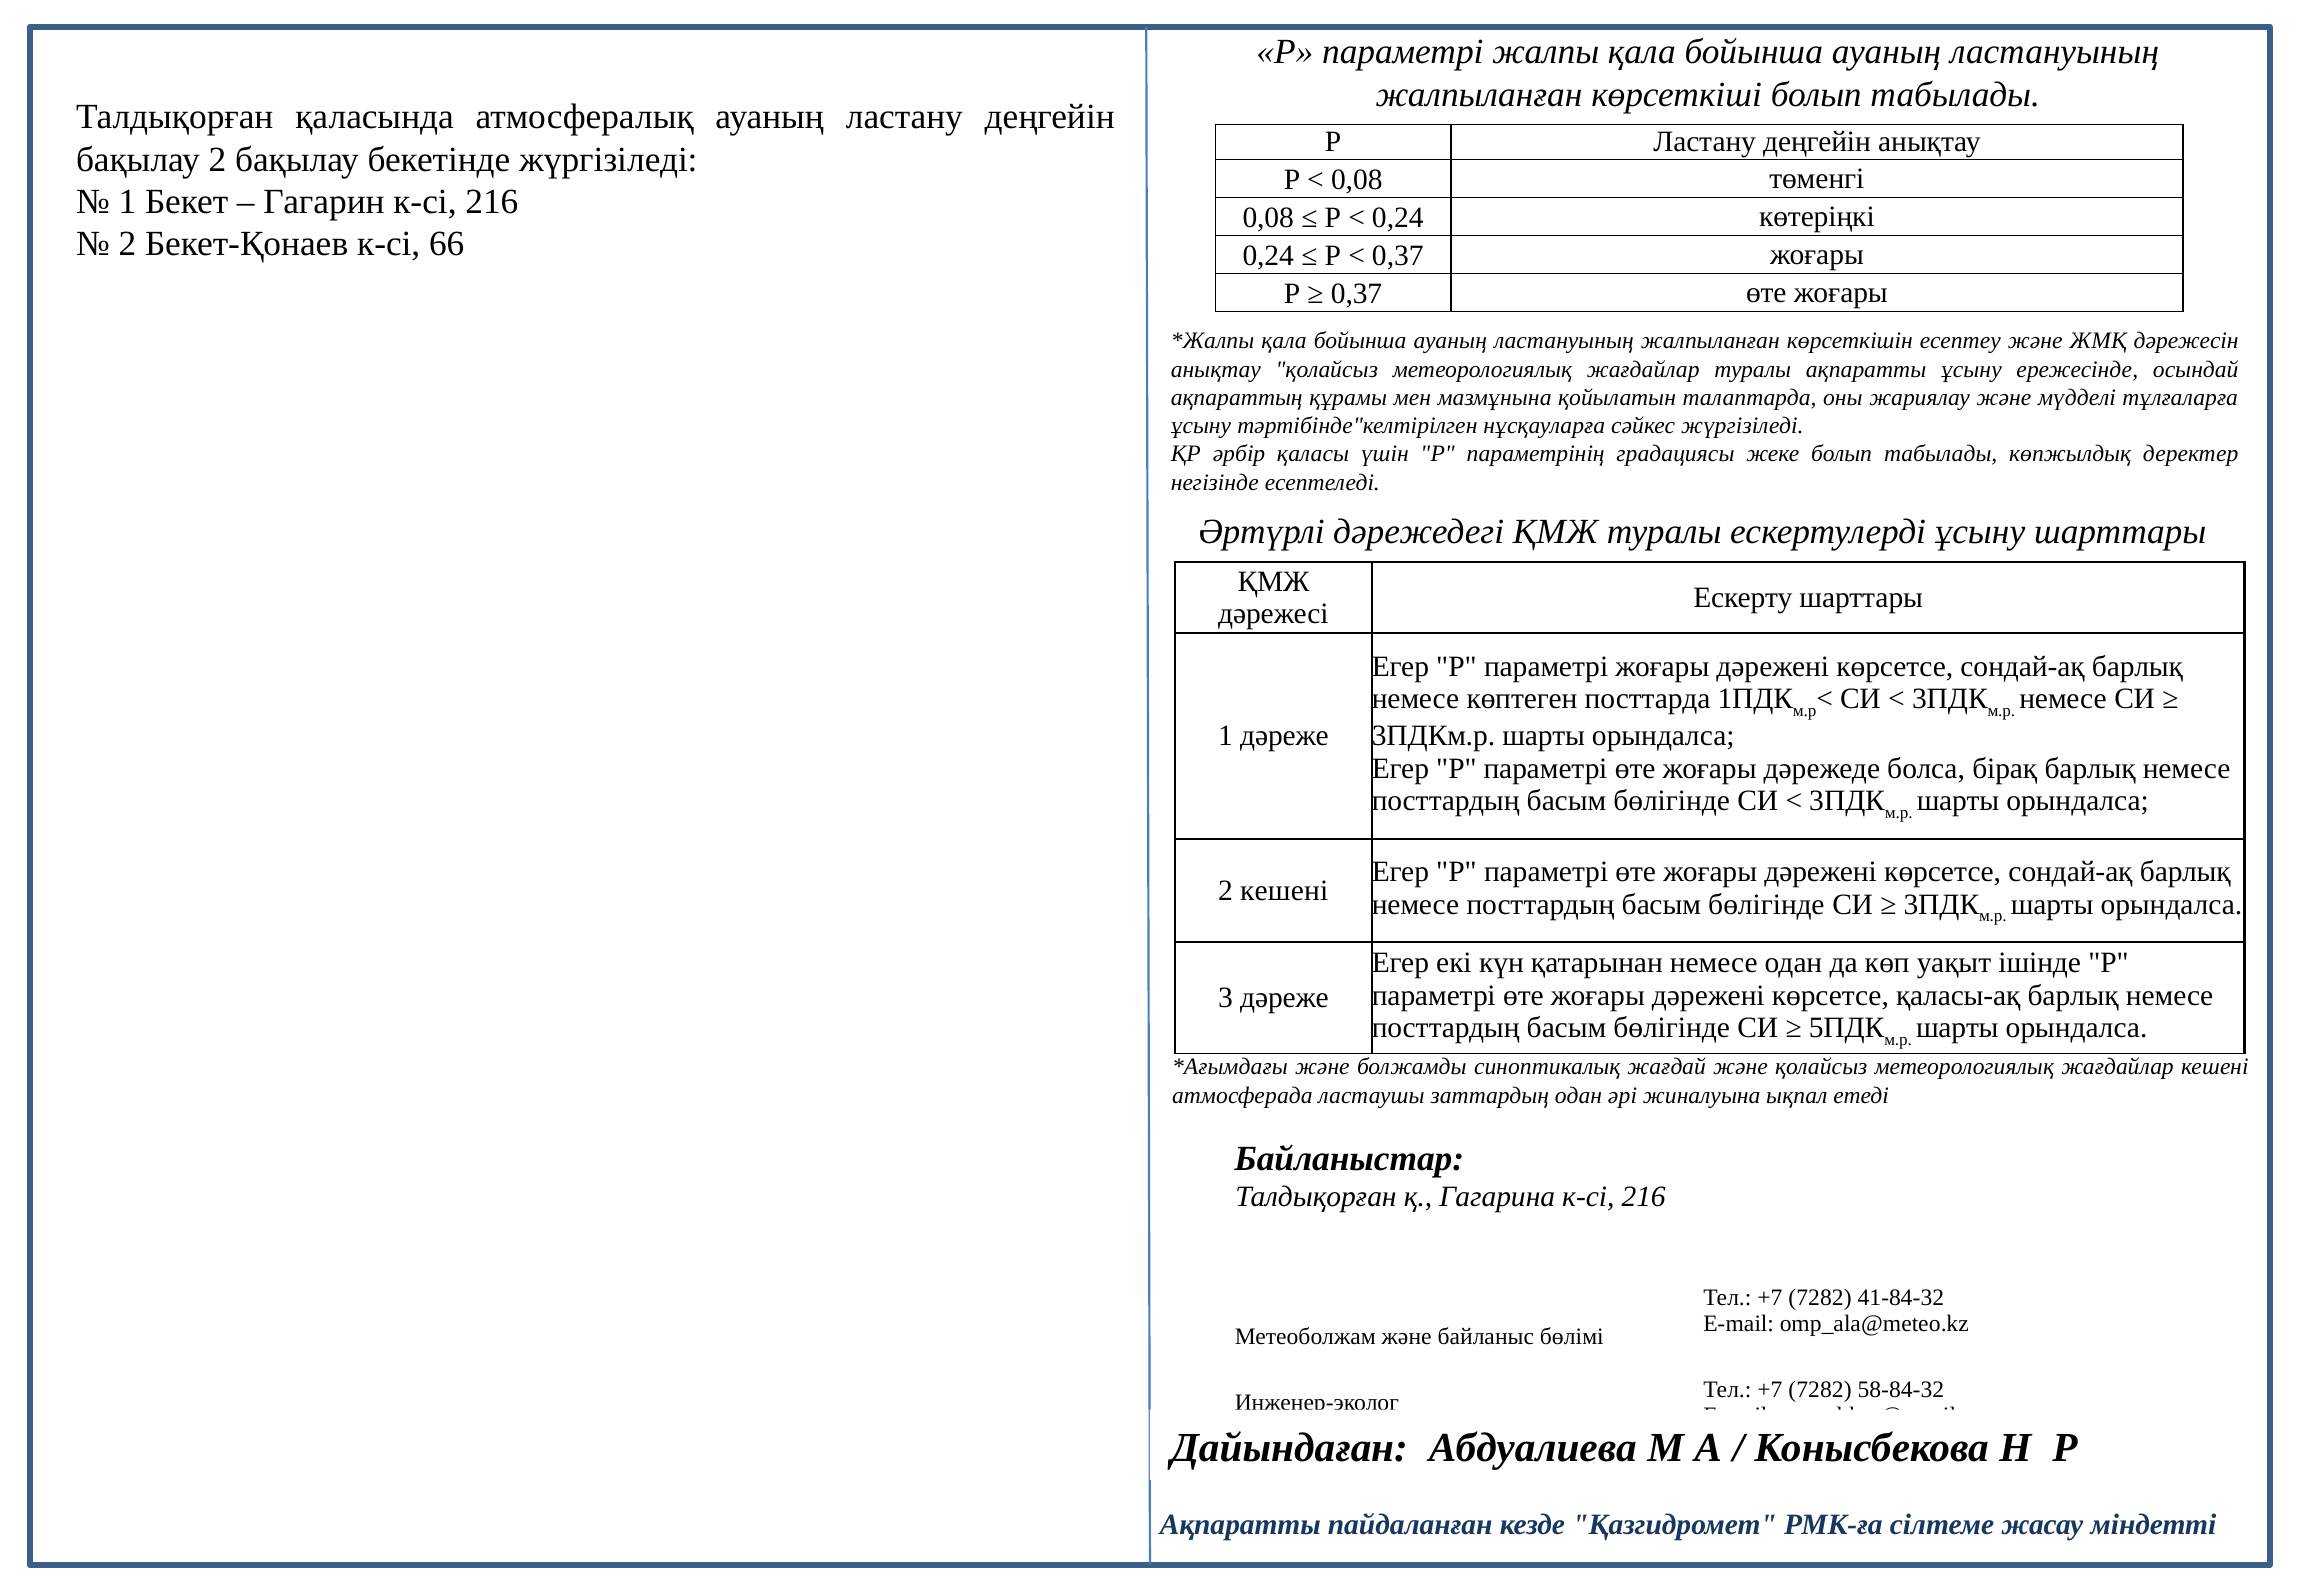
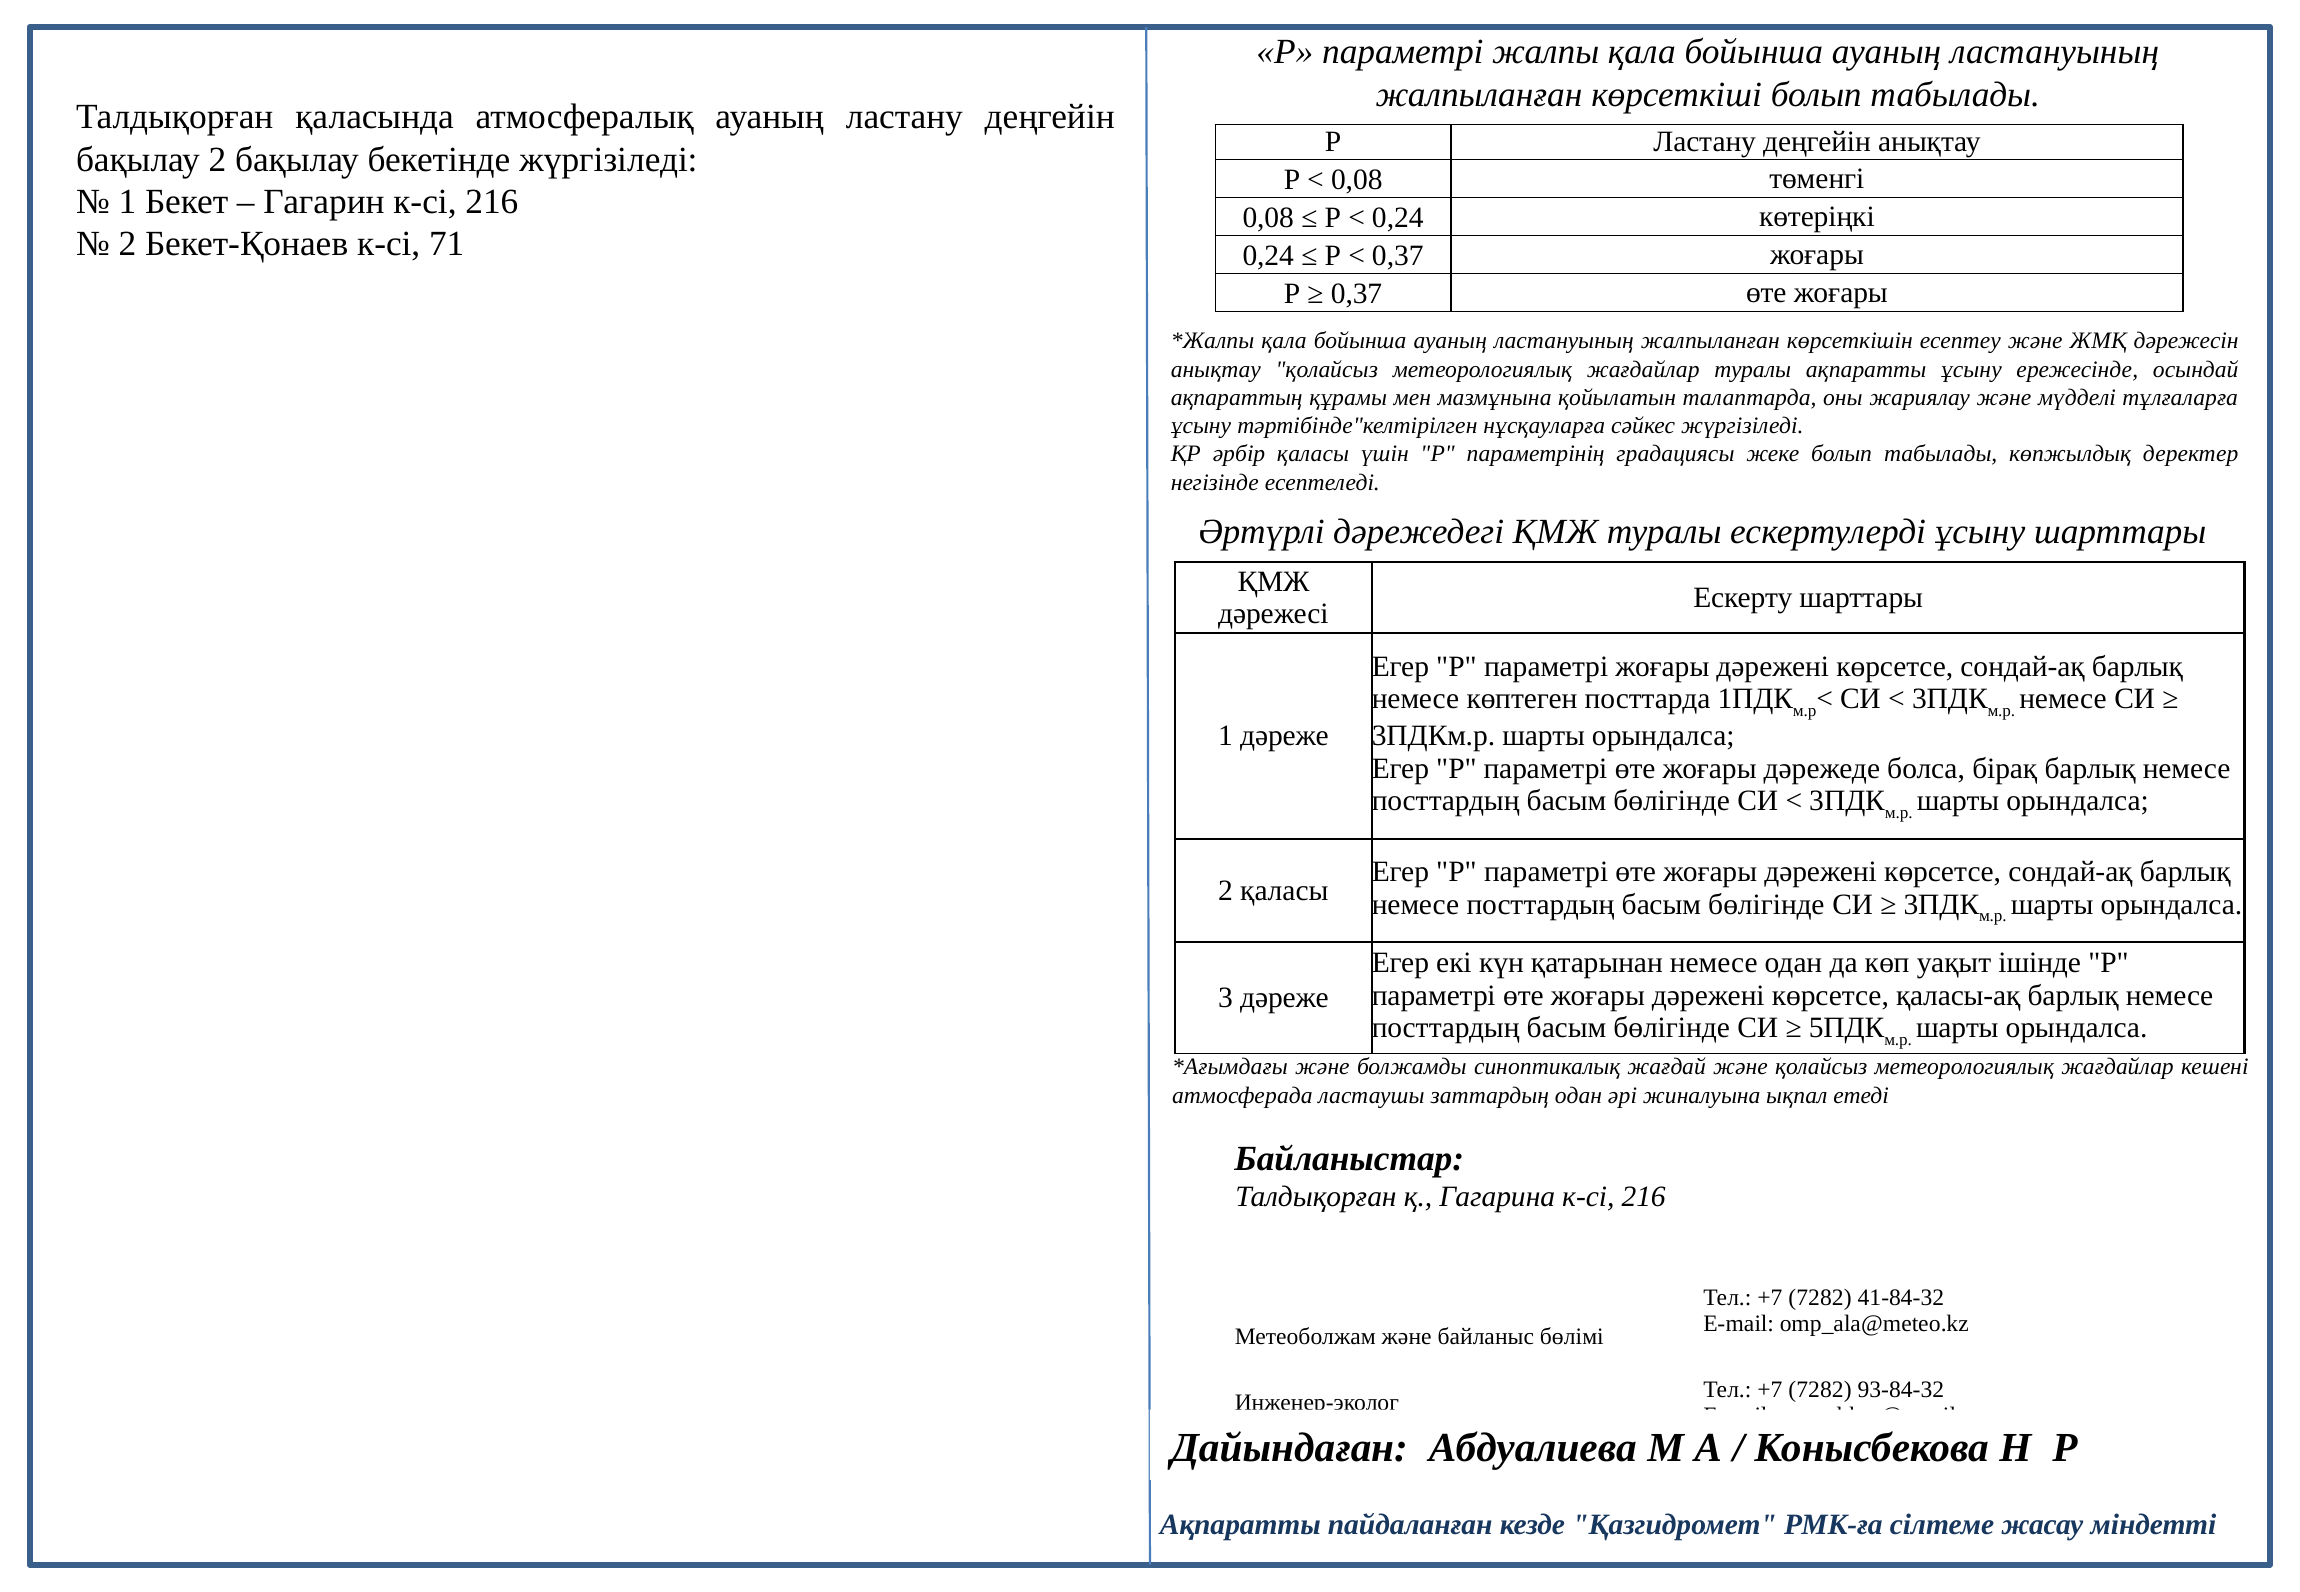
66: 66 -> 71 (447, 244)
2 кешені: кешені -> қаласы (1284, 891)
58-84-32: 58-84-32 -> 93-84-32 (1901, 1390)
